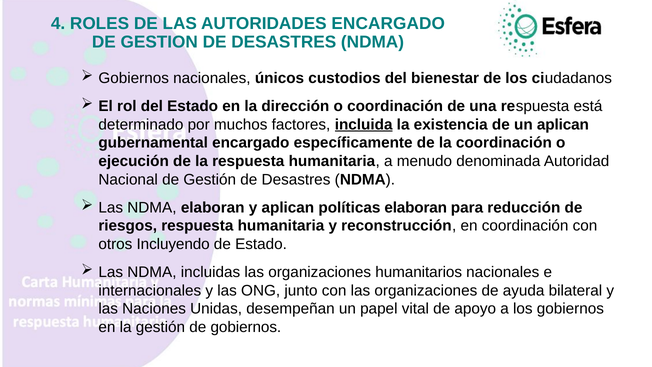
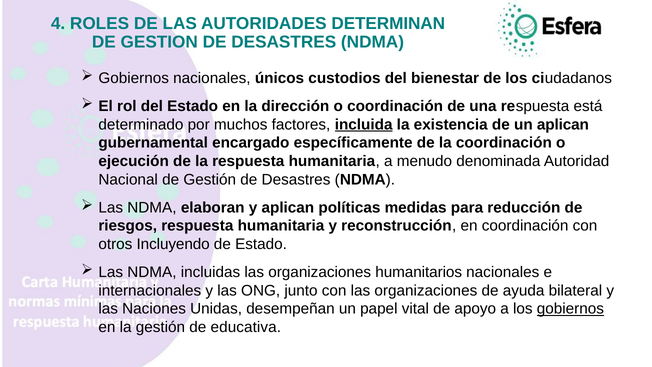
AUTORIDADES ENCARGADO: ENCARGADO -> DETERMINAN (388, 23)
políticas elaboran: elaboran -> medidas (416, 207)
gobiernos underline: none -> present (570, 309)
de gobiernos: gobiernos -> educativa (246, 327)
